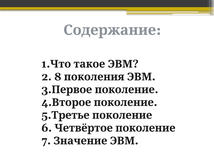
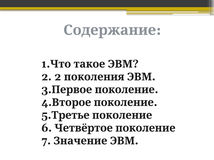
2 8: 8 -> 2 (58, 77)
